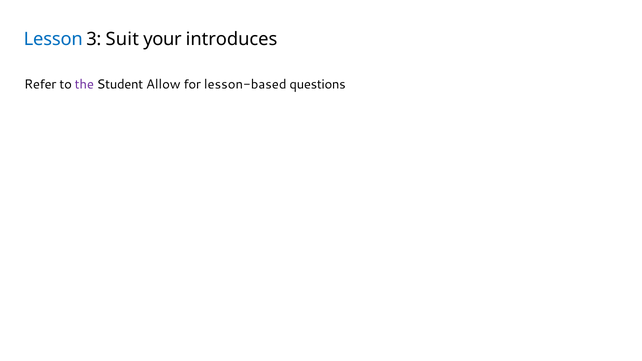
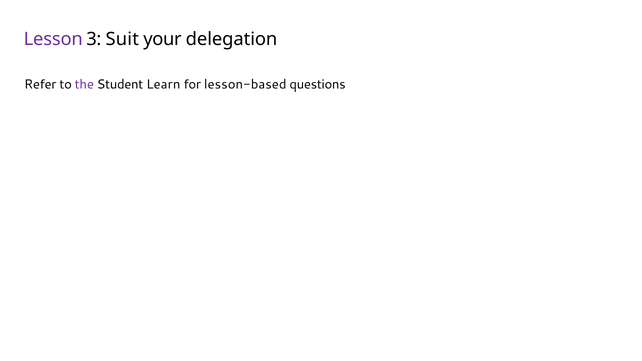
Lesson colour: blue -> purple (53, 39)
introduces: introduces -> delegation (232, 39)
Allow: Allow -> Learn (163, 84)
